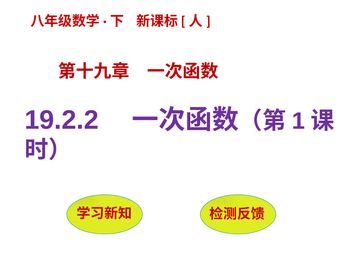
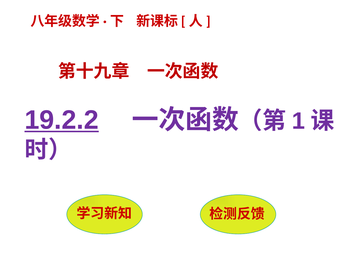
19.2.2 underline: none -> present (62, 120)
